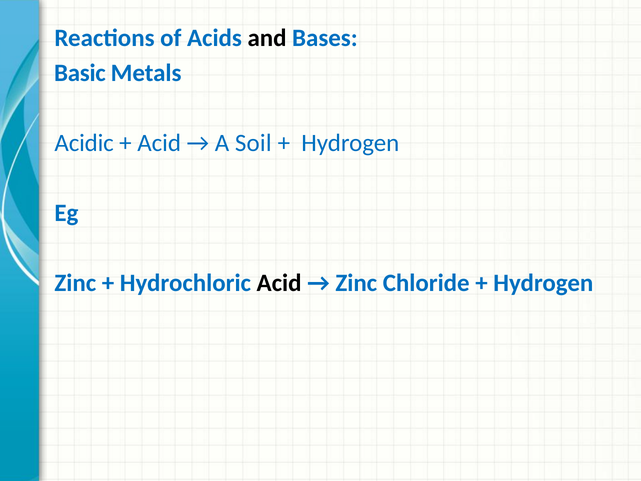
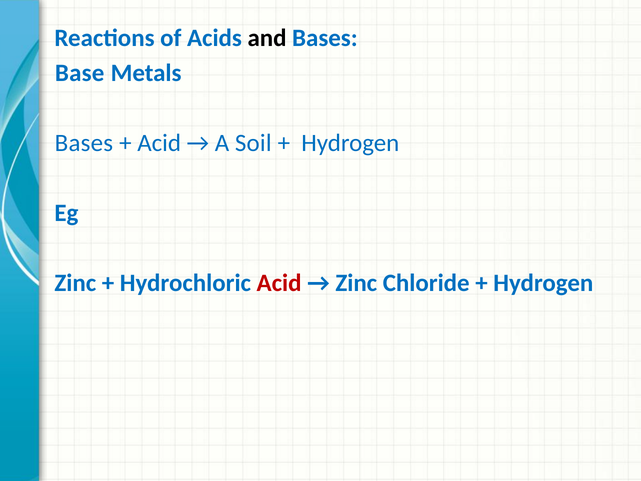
Basic: Basic -> Base (80, 73)
Acidic: Acidic -> Bases (84, 143)
Acid colour: black -> red (279, 283)
